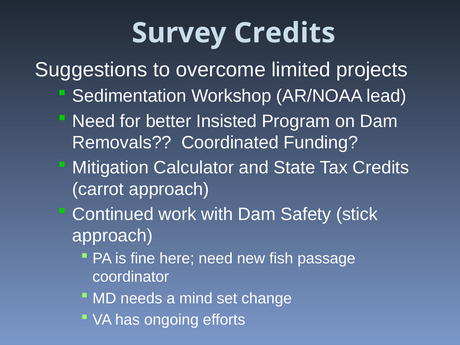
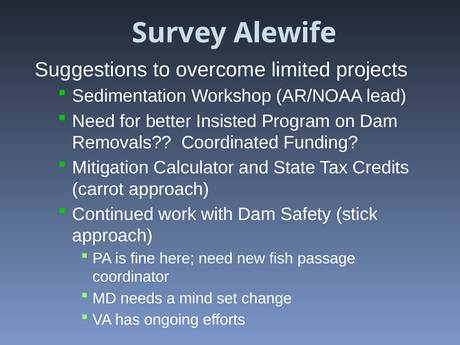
Survey Credits: Credits -> Alewife (285, 33)
